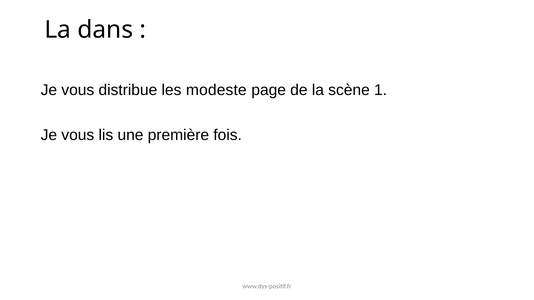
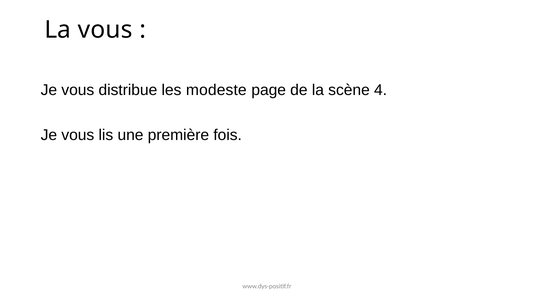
La dans: dans -> vous (105, 30)
1: 1 -> 4 (381, 90)
